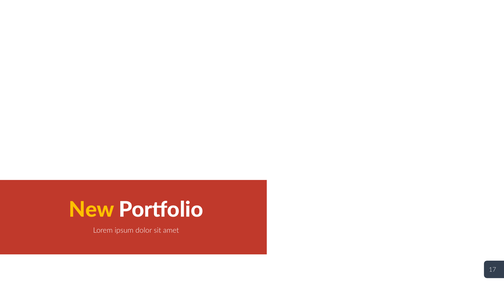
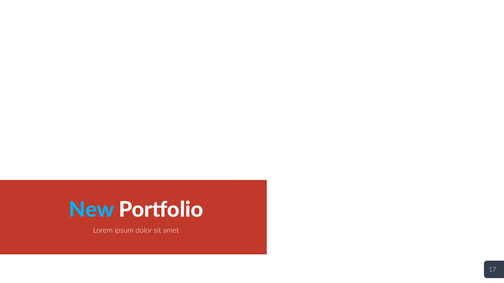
New colour: yellow -> light blue (92, 210)
